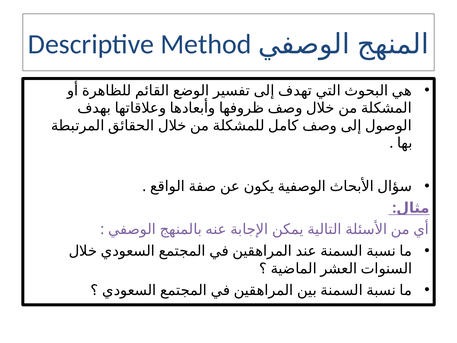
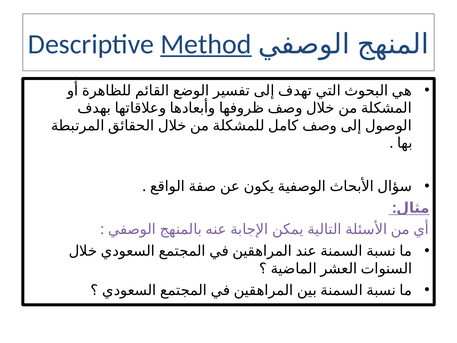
Method underline: none -> present (206, 44)
